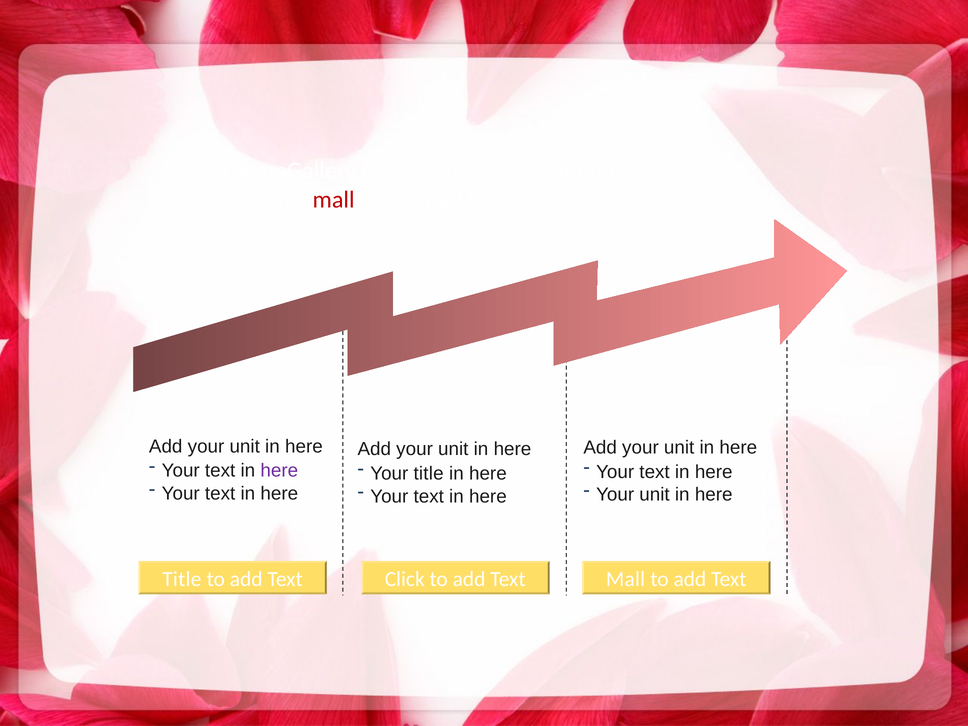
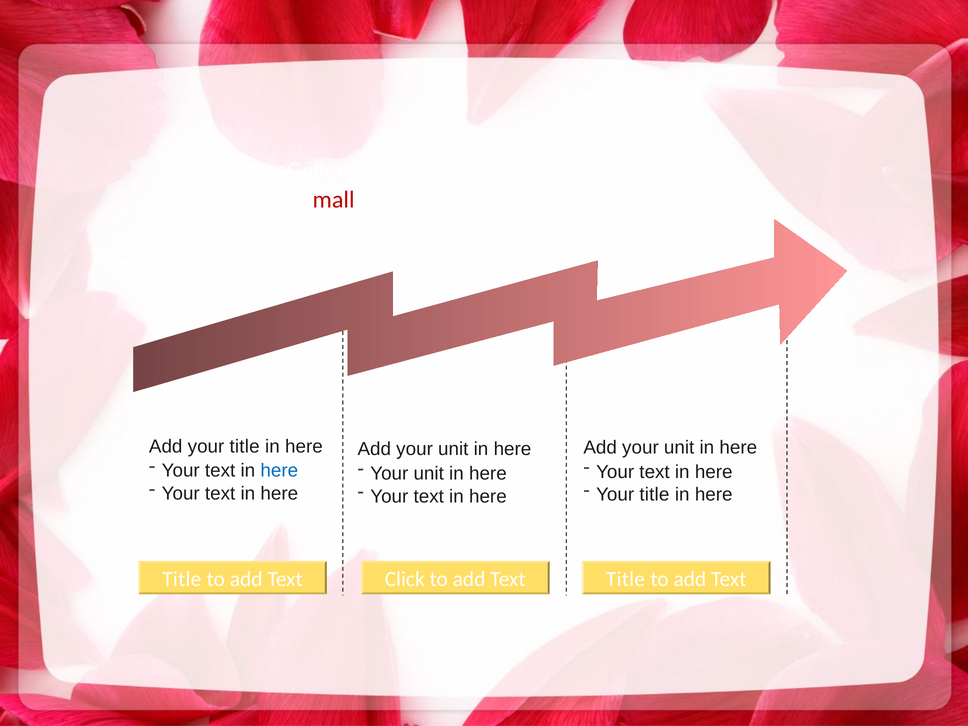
unit: unit -> title (245, 446)
here colour: purple -> blue (279, 470)
title: title -> unit (429, 473)
unit: unit -> title (654, 495)
Mall: Mall -> Title (626, 579)
